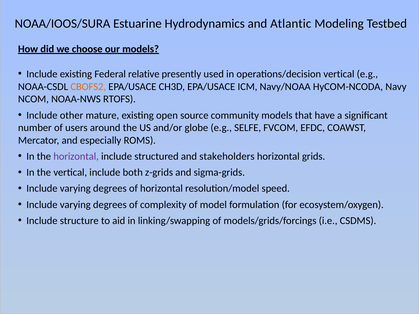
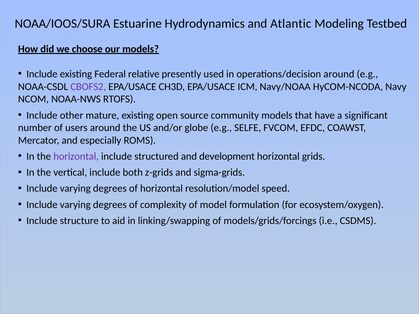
operations/decision vertical: vertical -> around (339, 74)
CBOFS2 colour: orange -> purple (88, 87)
stakeholders: stakeholders -> development (227, 157)
